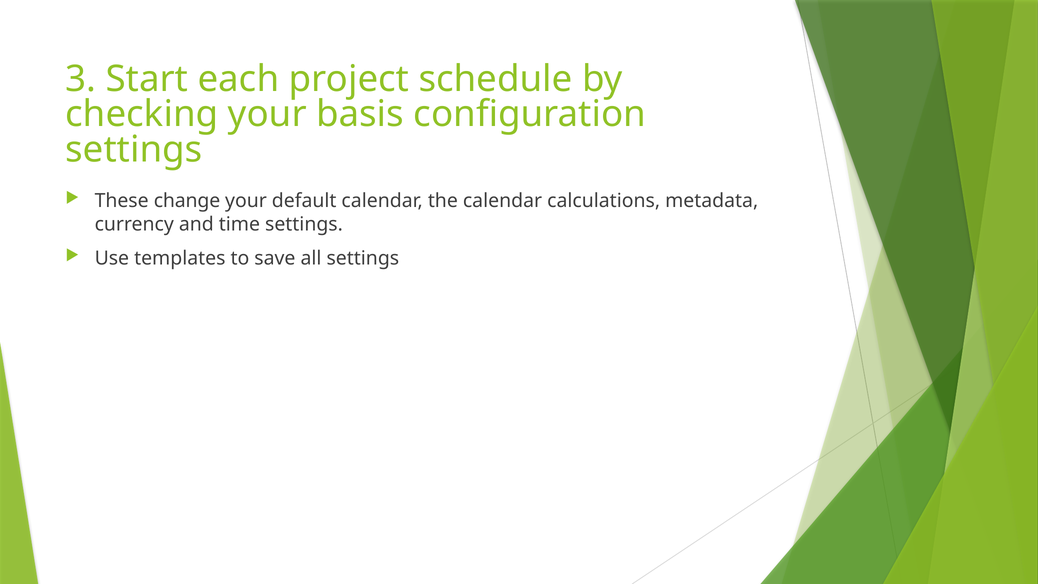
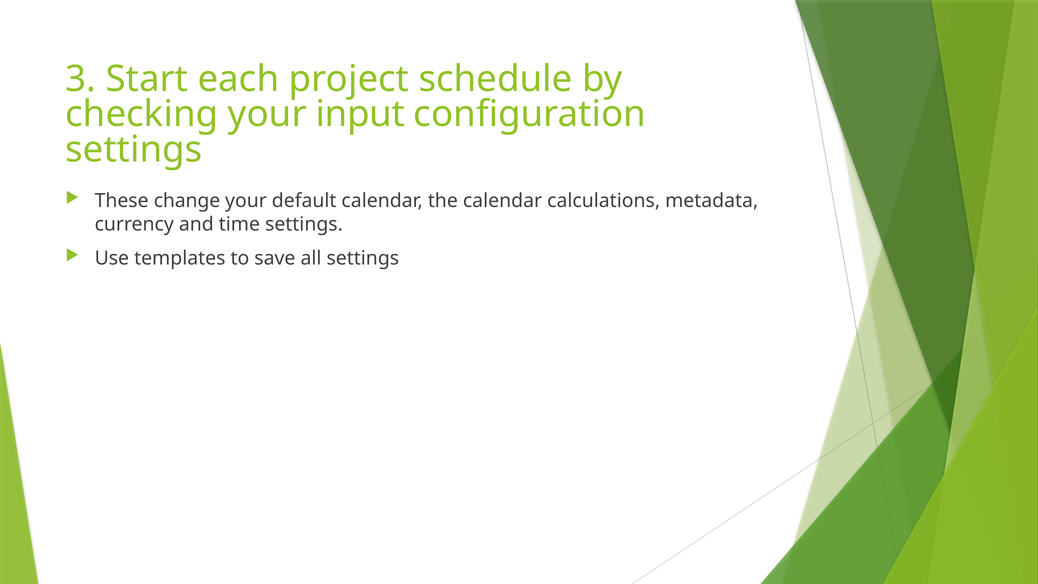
basis: basis -> input (360, 114)
